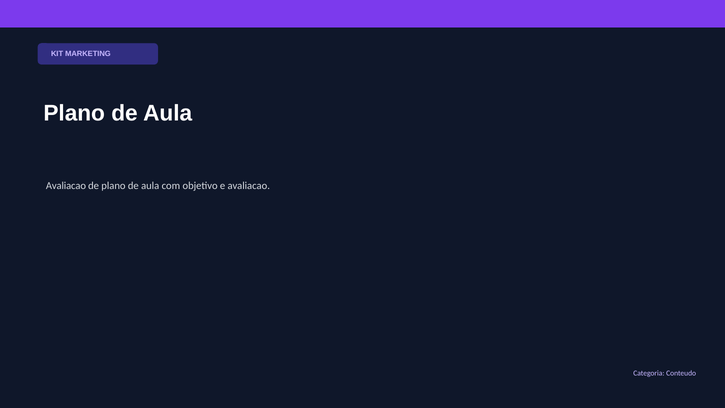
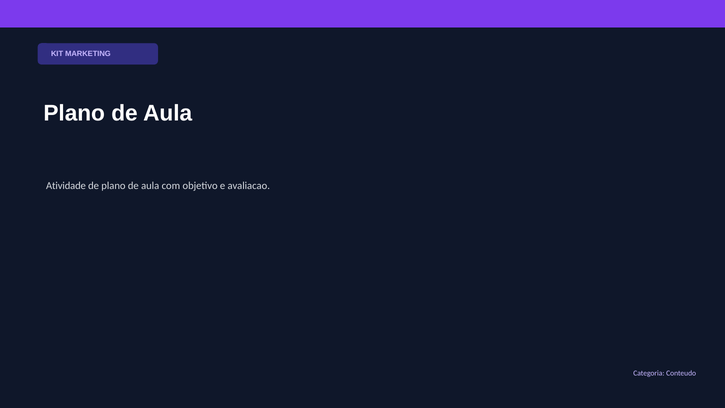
Avaliacao: Avaliacao -> Atividade (66, 186)
